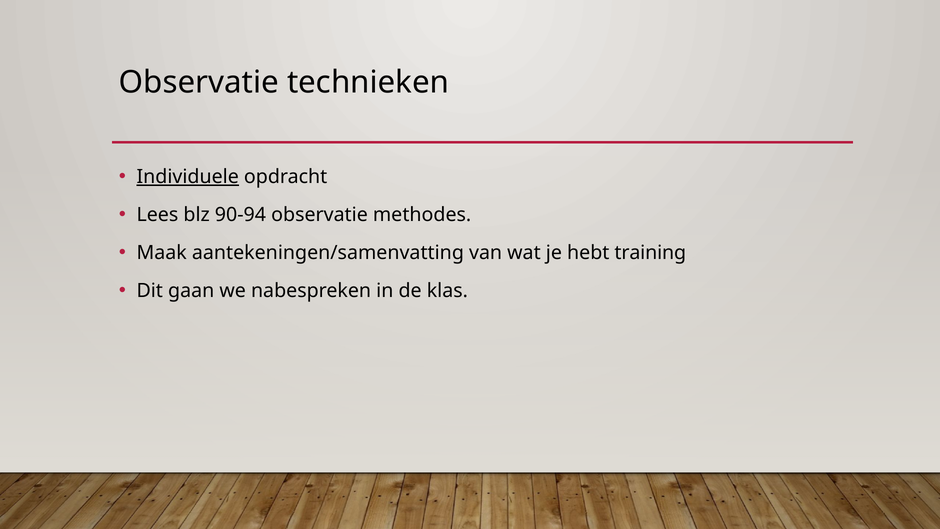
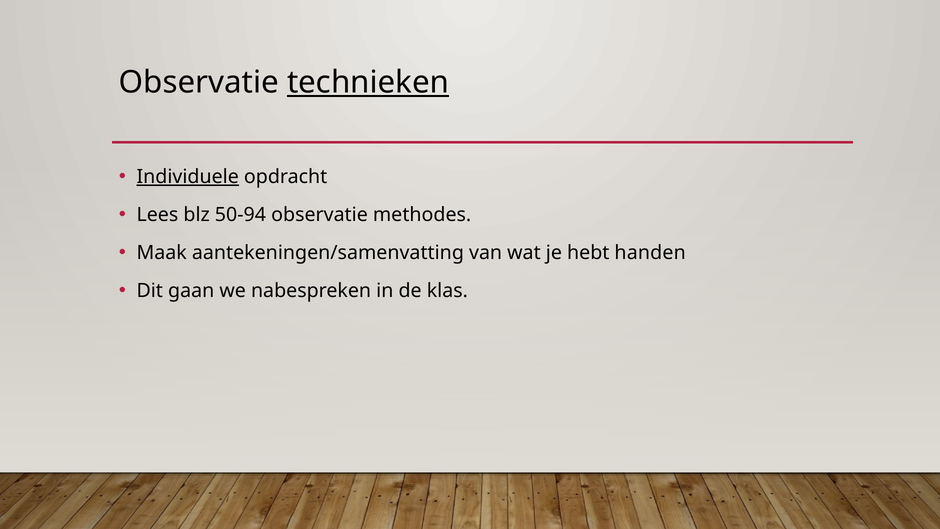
technieken underline: none -> present (368, 82)
90-94: 90-94 -> 50-94 (240, 215)
training: training -> handen (650, 253)
